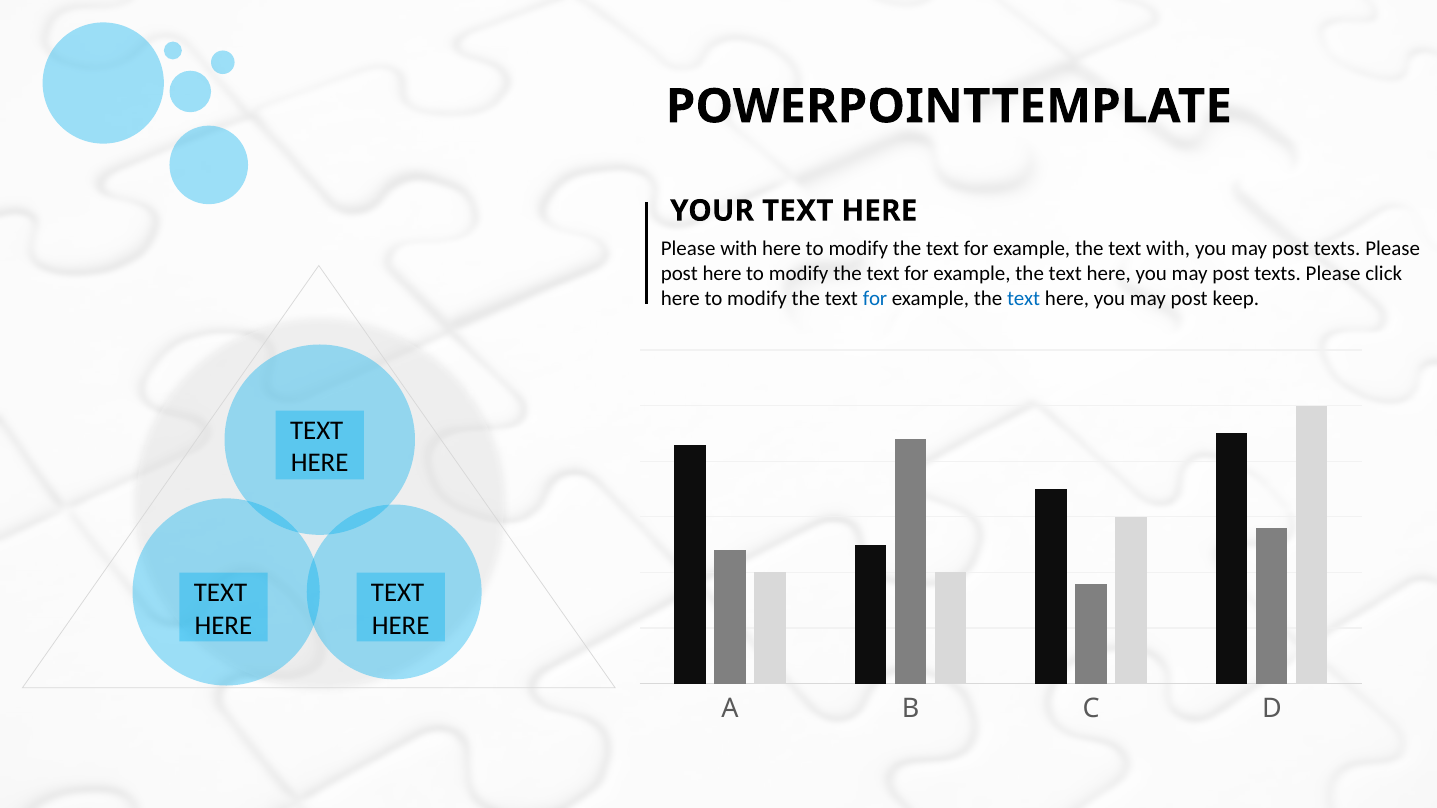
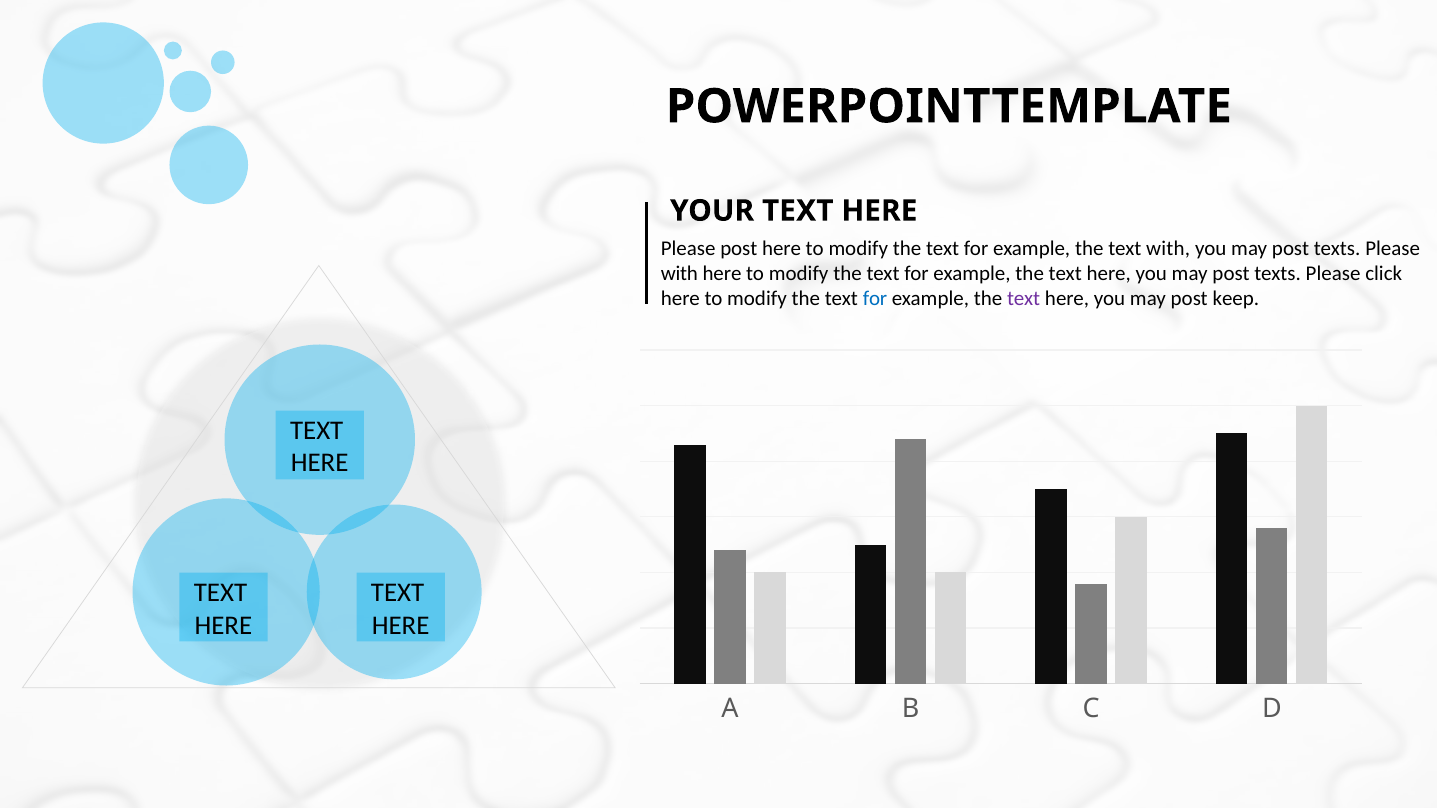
Please with: with -> post (739, 248)
post: post -> with (679, 274)
text colour: blue -> purple (1024, 299)
